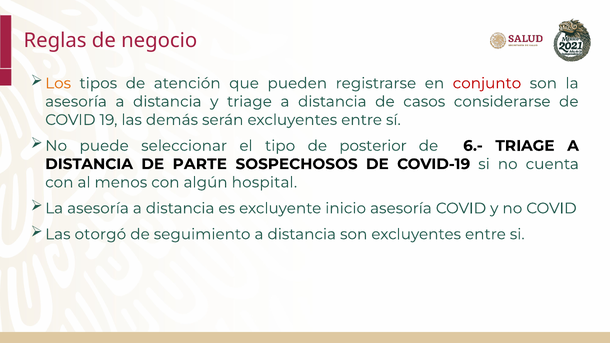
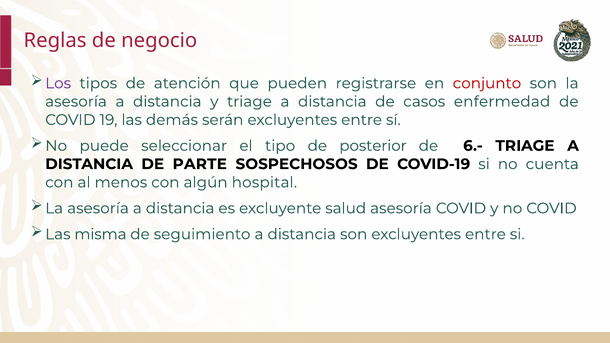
Los colour: orange -> purple (58, 83)
considerarse: considerarse -> enfermedad (502, 102)
inicio: inicio -> salud (346, 208)
otorgó: otorgó -> misma (100, 234)
